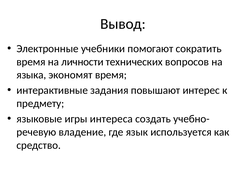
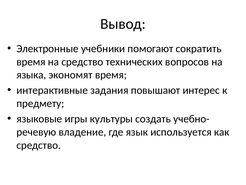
на личности: личности -> средство (82, 62)
интереса: интереса -> культуры (111, 119)
